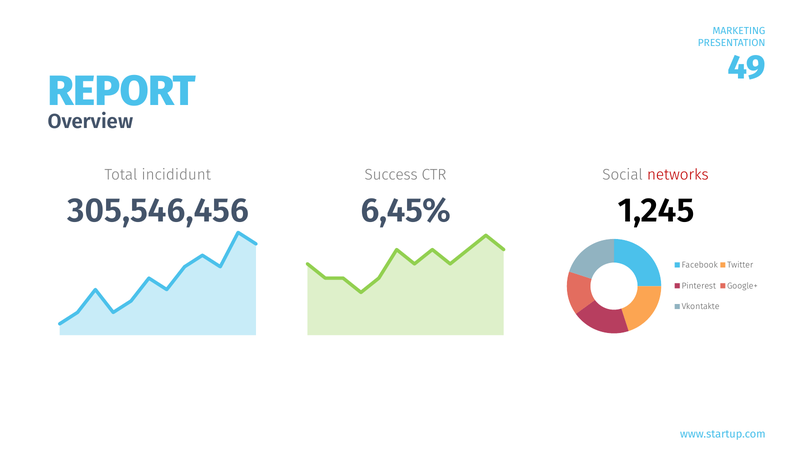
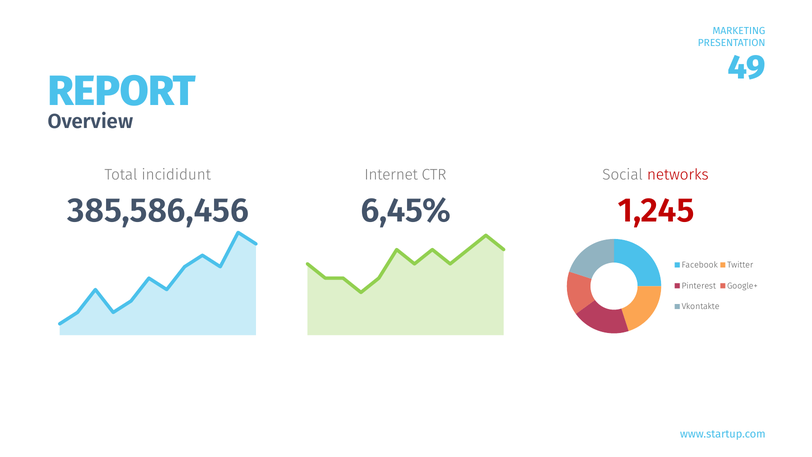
Success: Success -> Internet (391, 175)
305,546,456: 305,546,456 -> 385,586,456 (158, 210)
1,245 colour: black -> red (656, 210)
